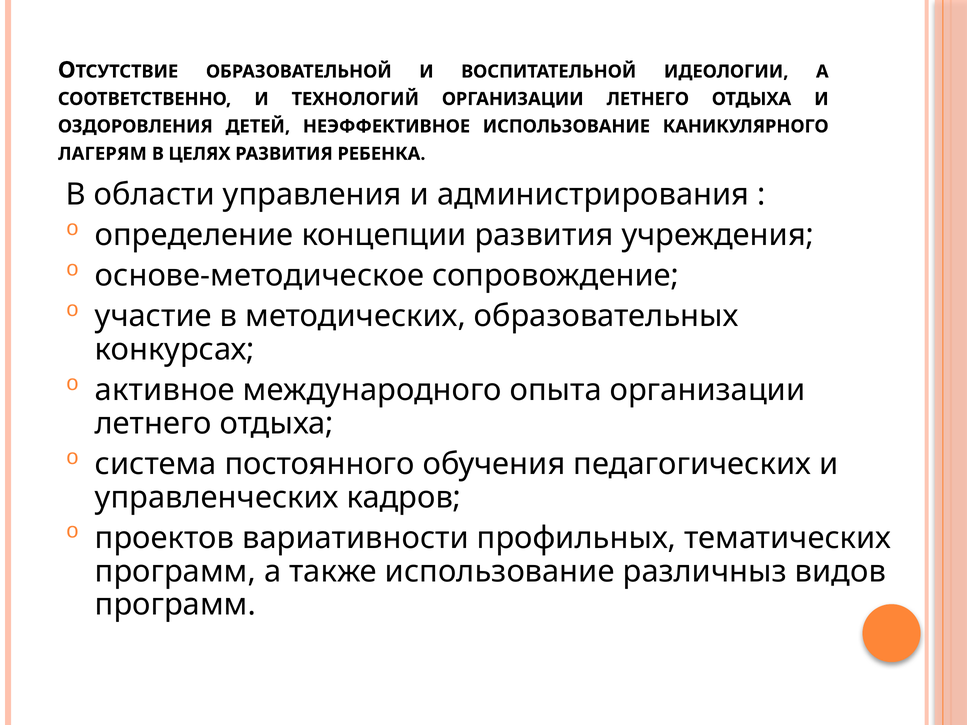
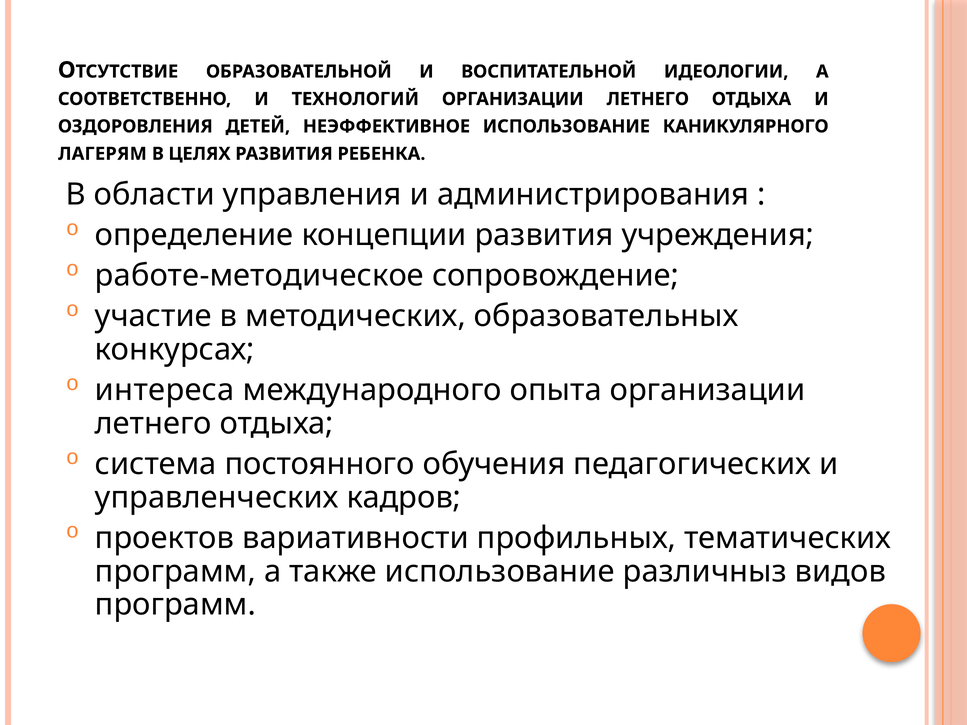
основе-методическое: основе-методическое -> работе-методическое (259, 276)
активное: активное -> интереса (165, 390)
